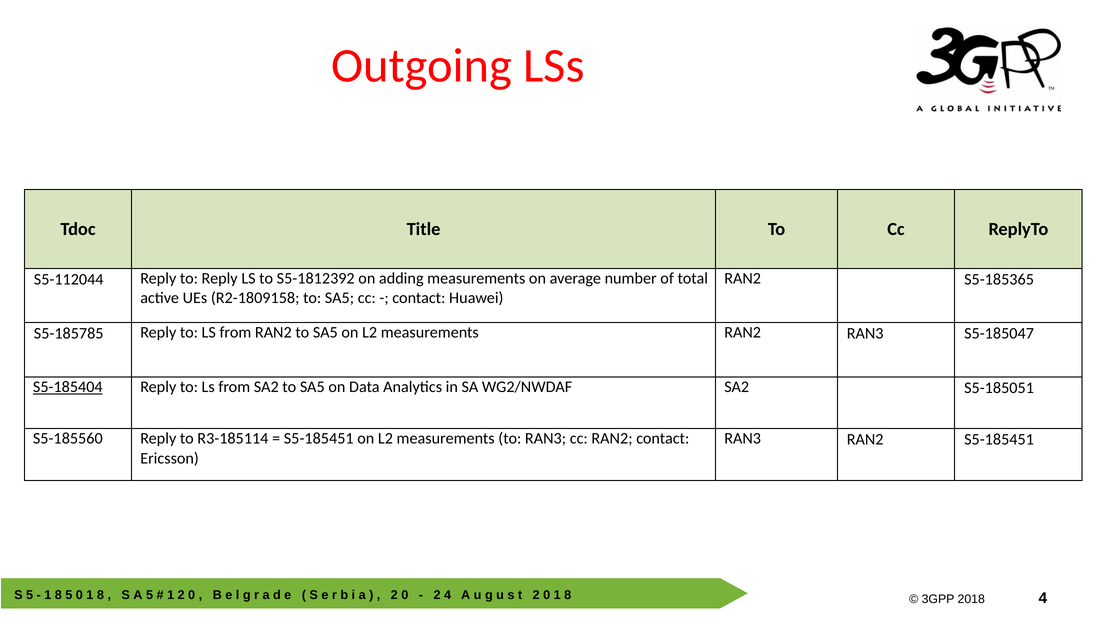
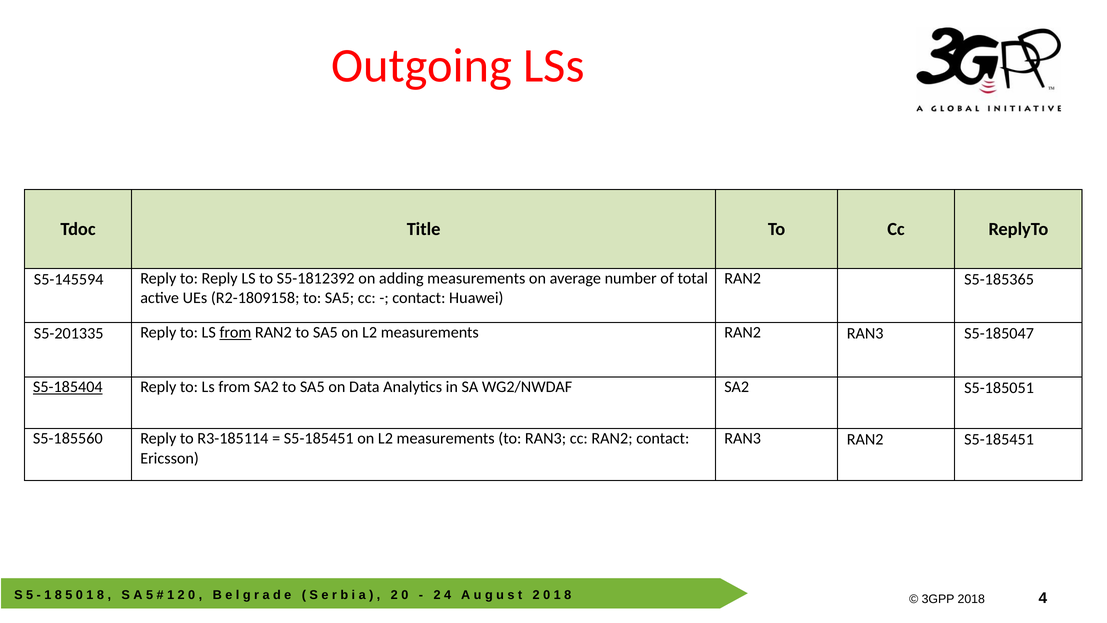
S5-112044: S5-112044 -> S5-145594 (69, 279)
S5-185785: S5-185785 -> S5-201335 (69, 333)
from underline: none -> present (235, 332)
